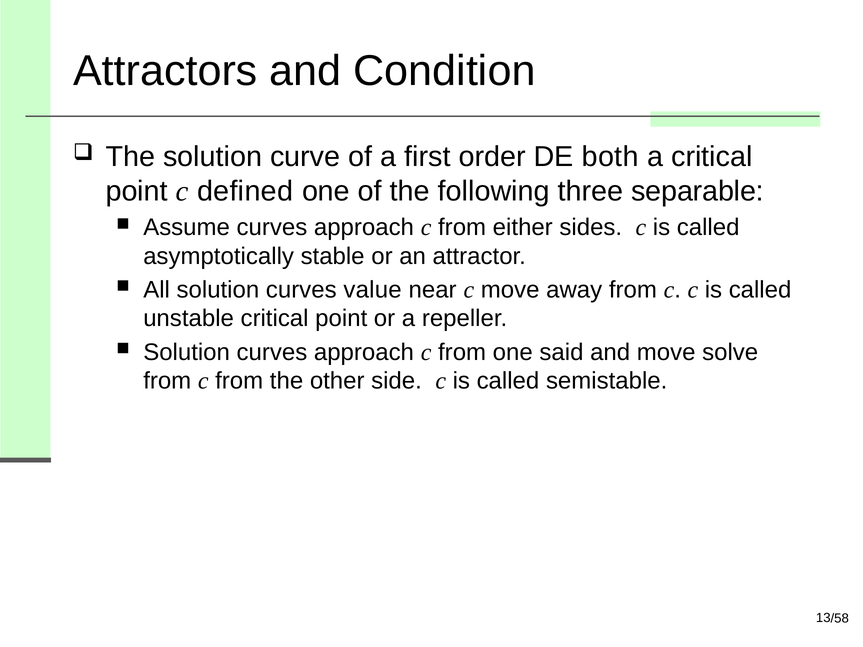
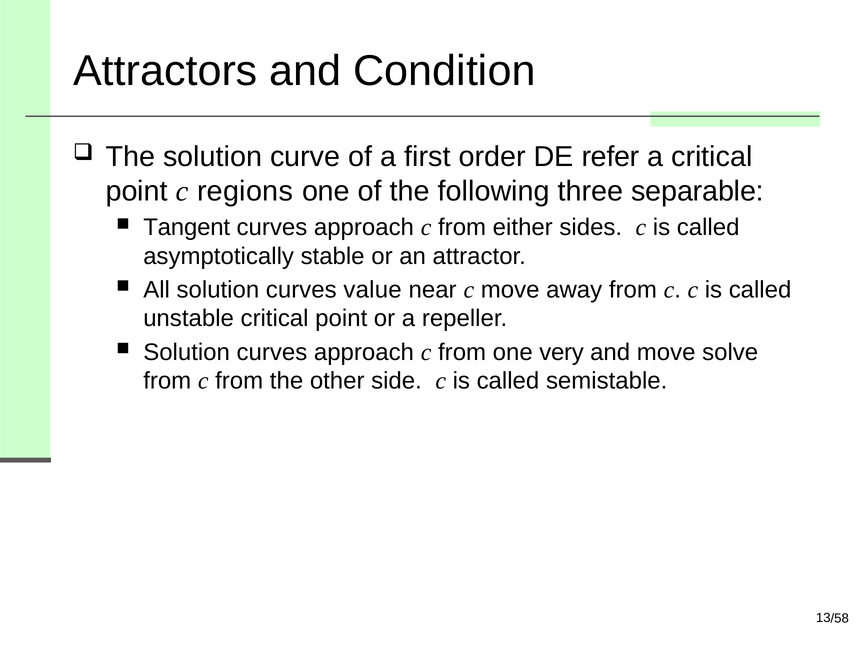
both: both -> refer (611, 157)
defined: defined -> regions (245, 191)
Assume: Assume -> Tangent (187, 228)
said: said -> very (562, 352)
